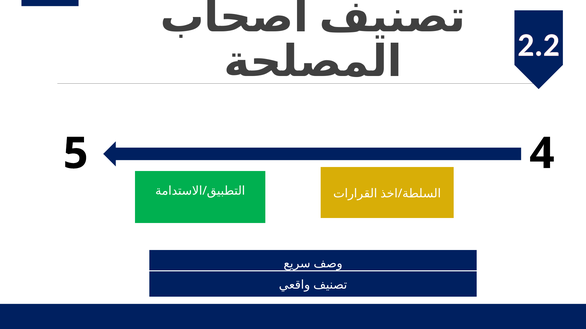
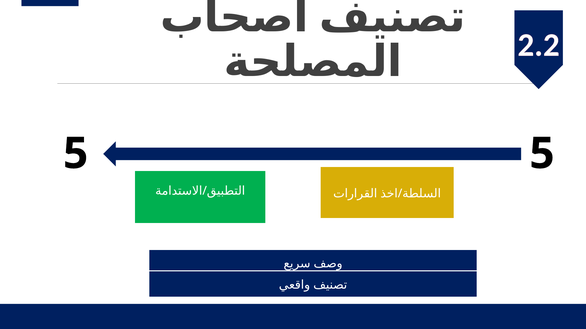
5 4: 4 -> 5 (542, 154)
